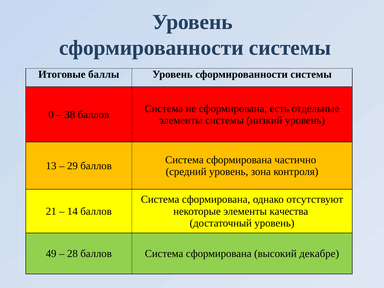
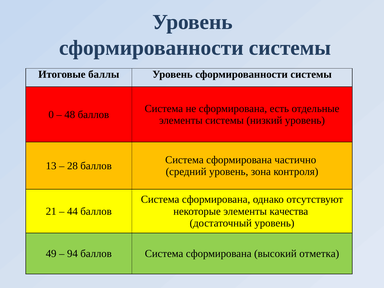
38: 38 -> 48 (70, 115)
29: 29 -> 28 (72, 166)
14: 14 -> 44 (72, 211)
28: 28 -> 94 (72, 254)
декабре: декабре -> отметка (319, 254)
